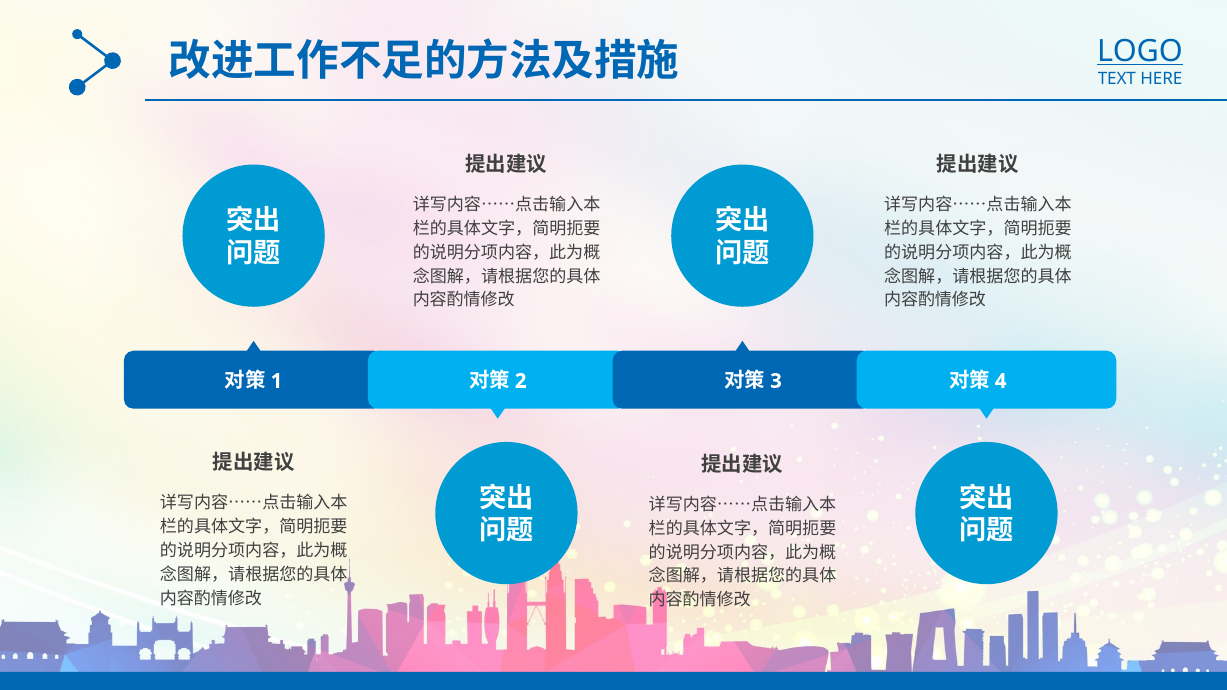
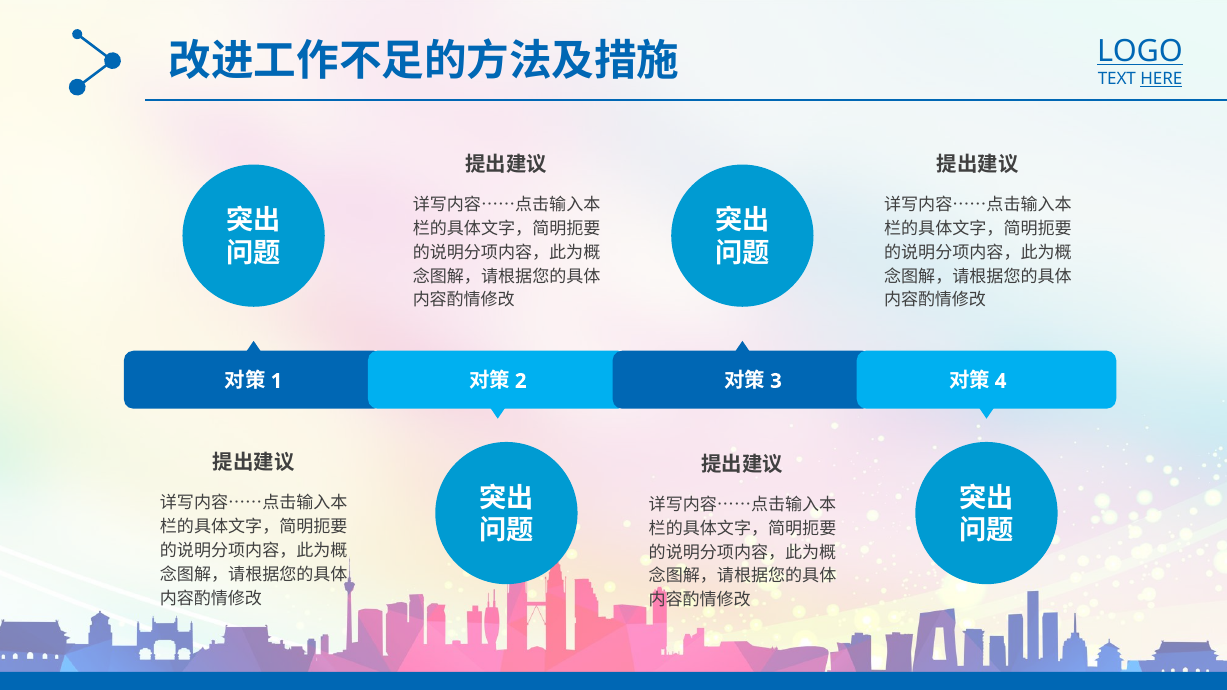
HERE underline: none -> present (1161, 79)
